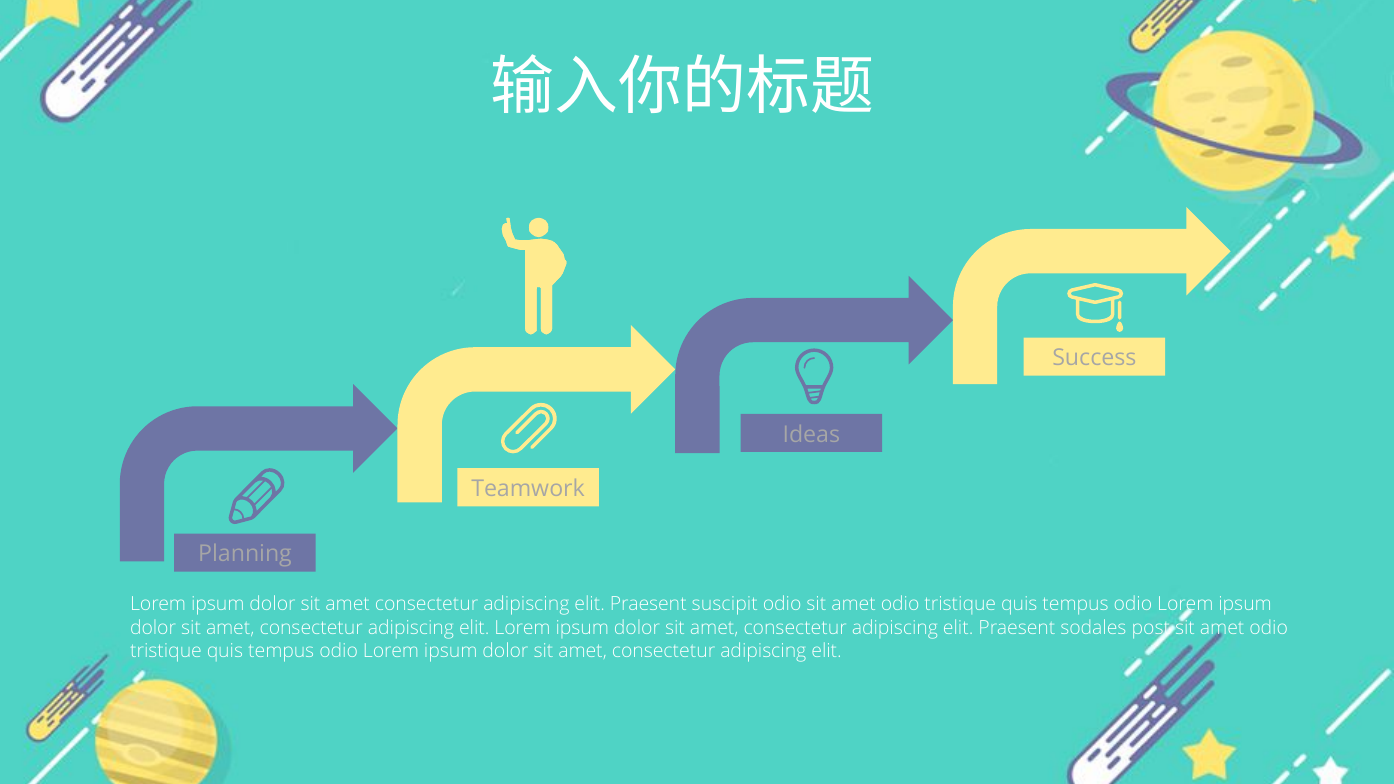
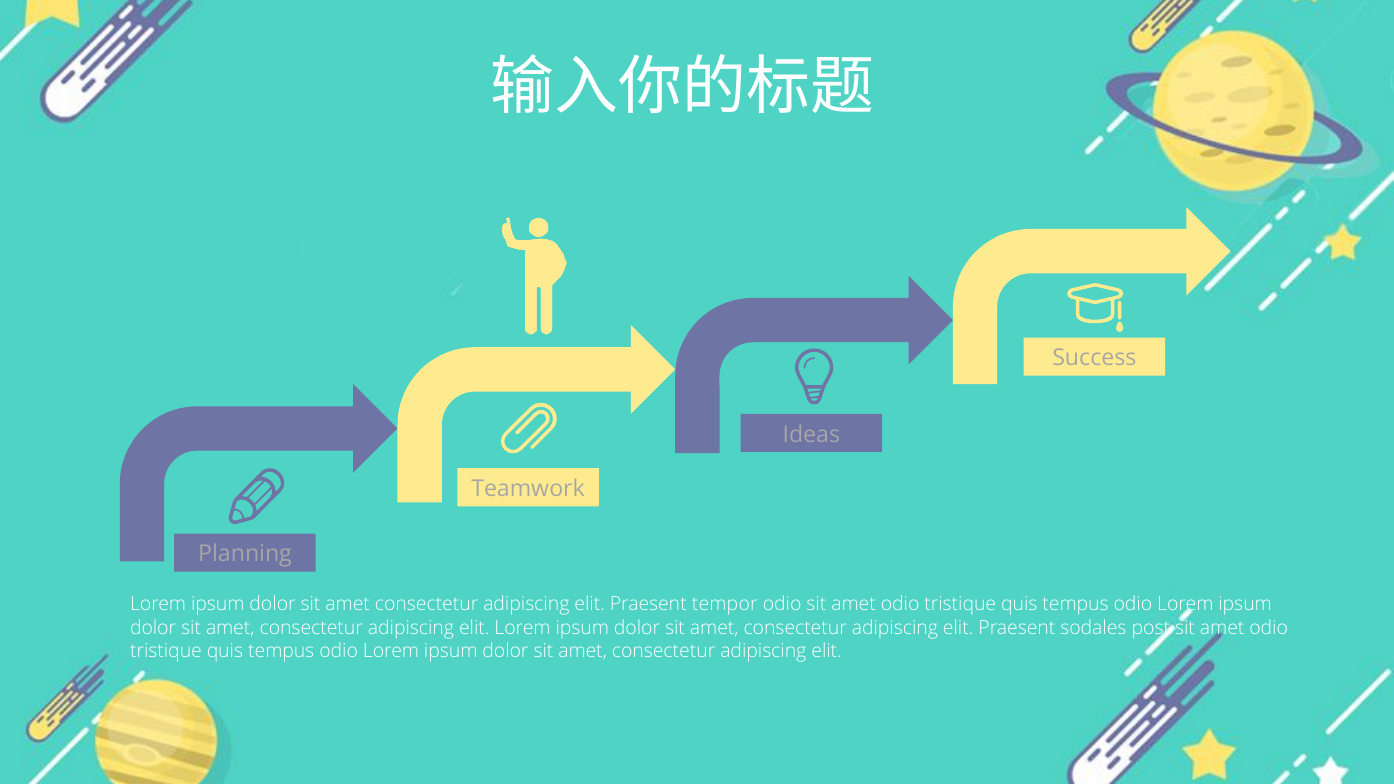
suscipit: suscipit -> tempor (725, 605)
